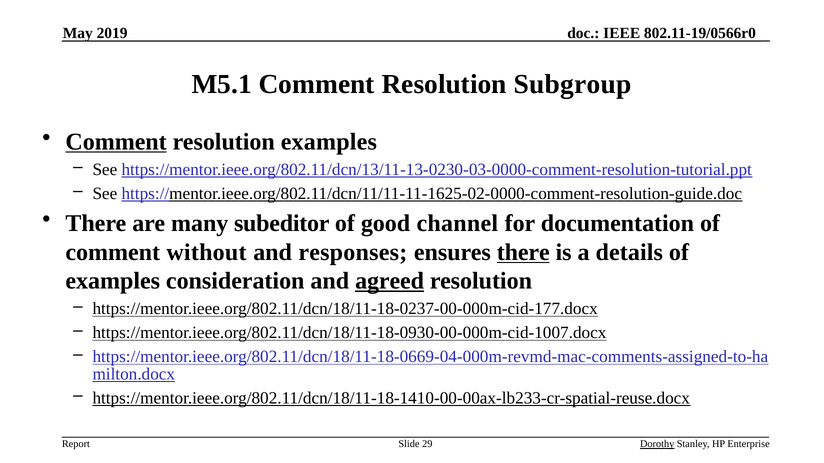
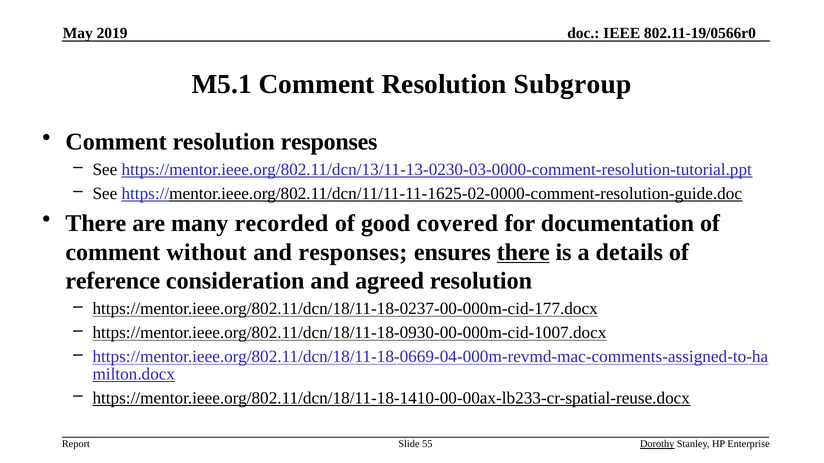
Comment underline: present -> none (116, 142)
resolution examples: examples -> responses (329, 142)
subeditor: subeditor -> recorded (282, 224)
channel: channel -> covered (457, 224)
examples: examples -> reference (113, 281)
agreed underline: present -> none (390, 281)
29: 29 -> 55 (427, 445)
